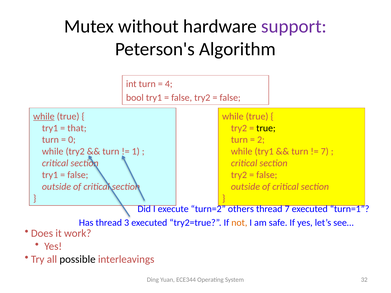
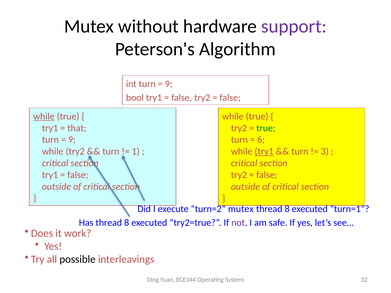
4: 4 -> 9 (169, 84)
true colour: black -> green (266, 128)
0: 0 -> 9 (72, 140)
2: 2 -> 6 (261, 140)
try1 underline: none -> present (264, 152)
7: 7 -> 3 (325, 152)
turn=2 others: others -> mutex (241, 209)
7: 7 -> 8 (287, 209)
Has thread 3: 3 -> 8 (127, 223)
not colour: orange -> purple (239, 223)
